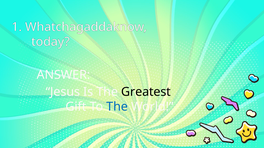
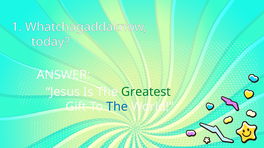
Greatest colour: black -> green (146, 92)
